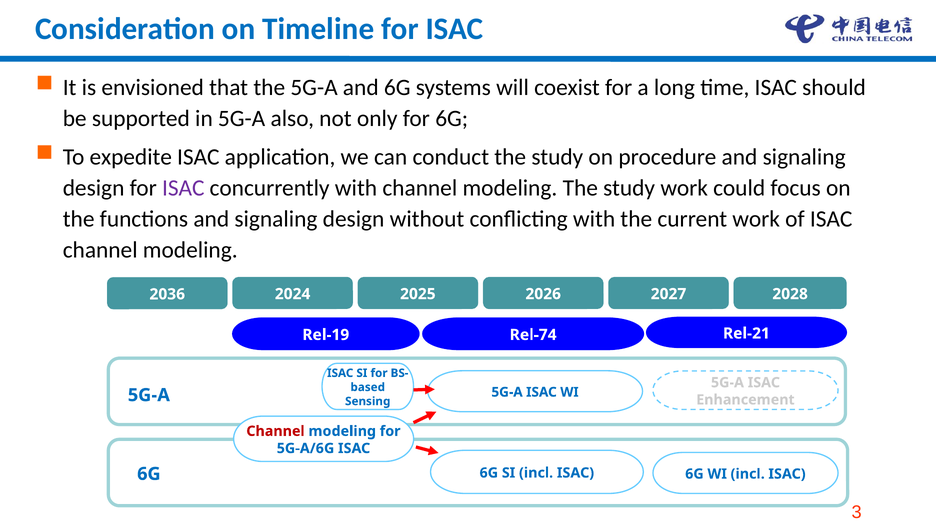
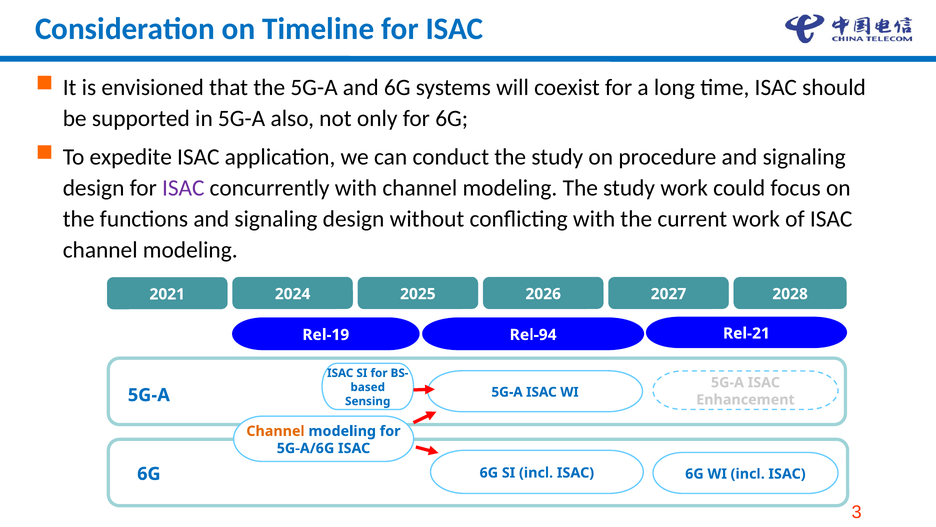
2036: 2036 -> 2021 (167, 294)
Rel-74: Rel-74 -> Rel-94 (533, 335)
Channel colour: red -> orange (276, 431)
